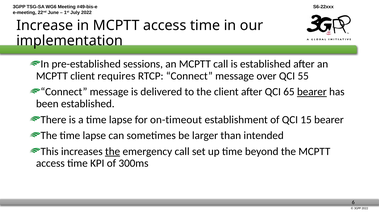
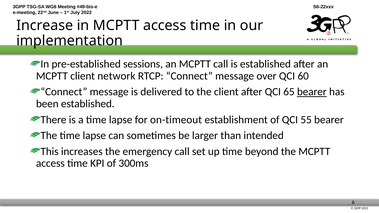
requires: requires -> network (116, 76)
55: 55 -> 60 (303, 76)
15: 15 -> 55 (306, 120)
the underline: present -> none (113, 152)
